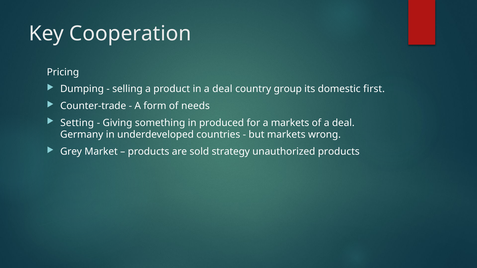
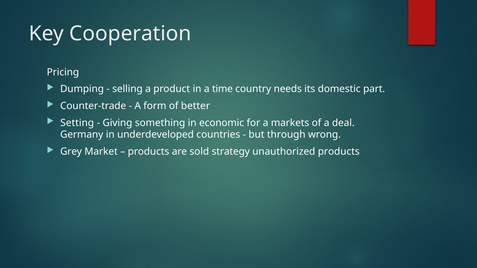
in a deal: deal -> time (222, 89)
group: group -> needs (288, 89)
first: first -> part (374, 89)
needs: needs -> better (196, 106)
produced: produced -> economic (222, 123)
but markets: markets -> through (286, 135)
